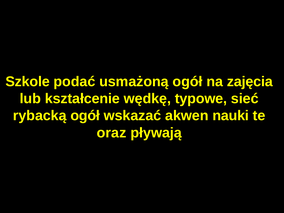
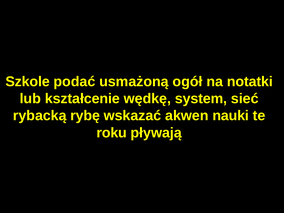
zajęcia: zajęcia -> notatki (250, 82)
typowe: typowe -> system (201, 99)
rybacką ogół: ogół -> rybę (85, 116)
oraz: oraz -> roku (112, 133)
